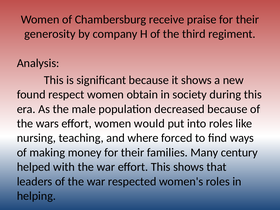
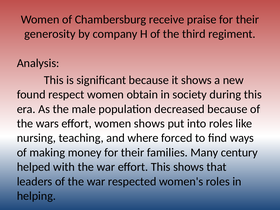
women would: would -> shows (149, 124)
